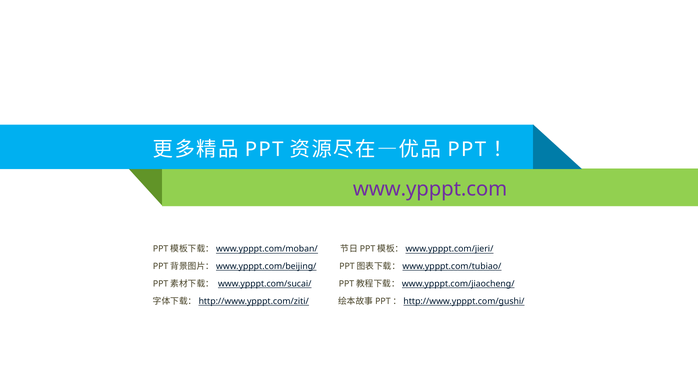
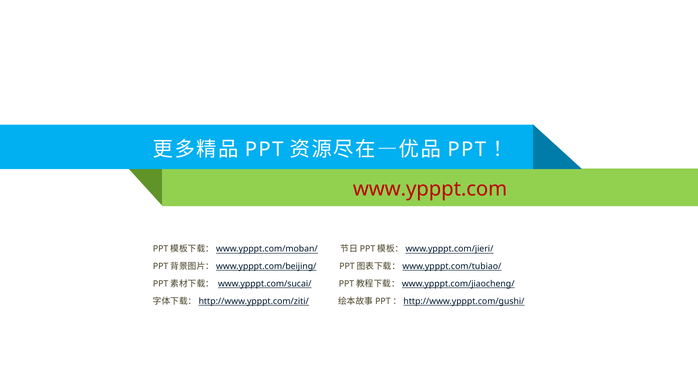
www.ypppt.com colour: purple -> red (430, 189)
